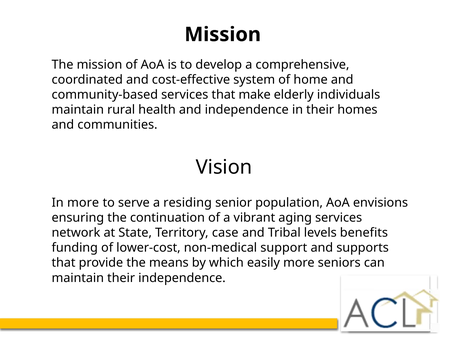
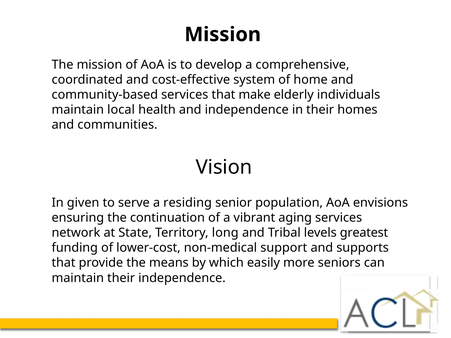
rural: rural -> local (121, 110)
In more: more -> given (83, 203)
case: case -> long (225, 233)
benefits: benefits -> greatest (364, 233)
